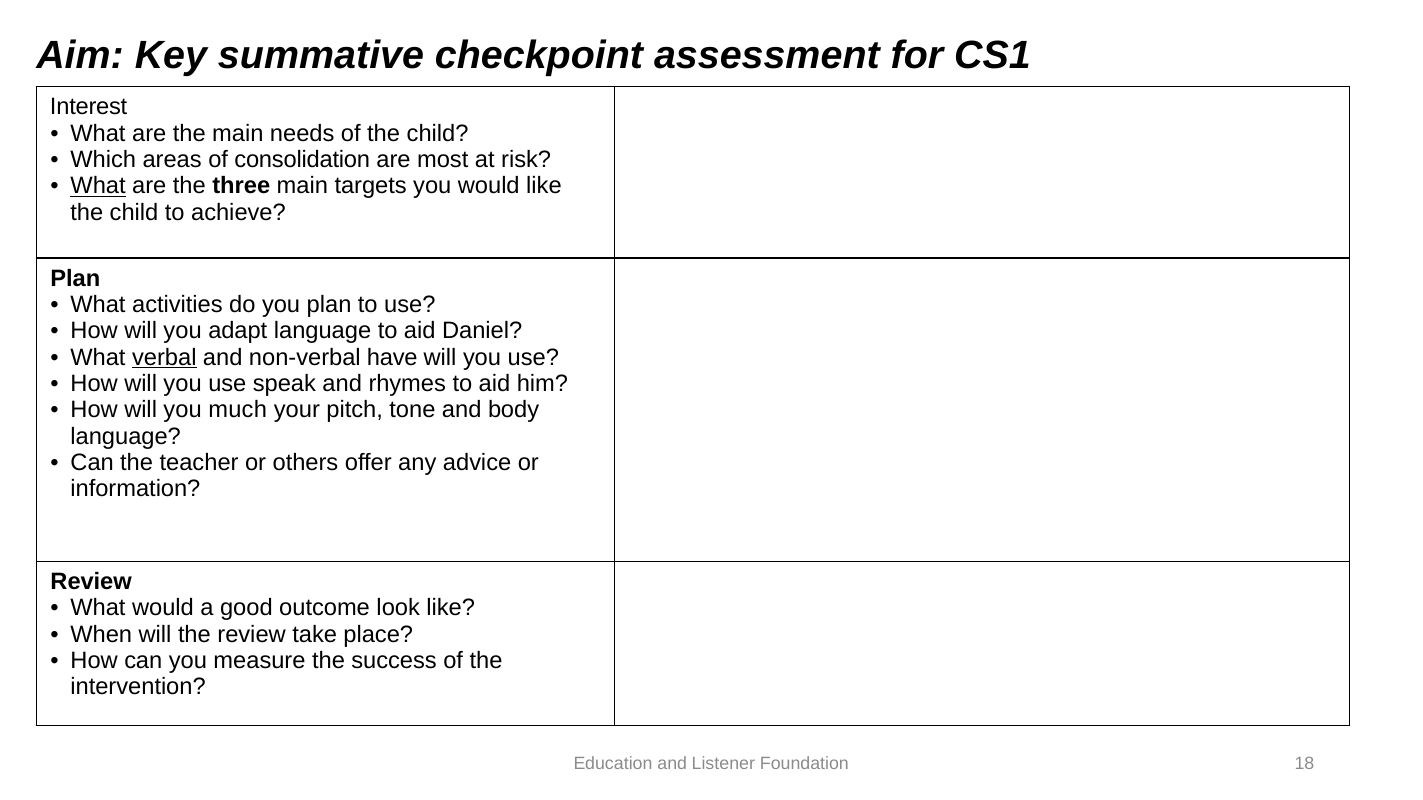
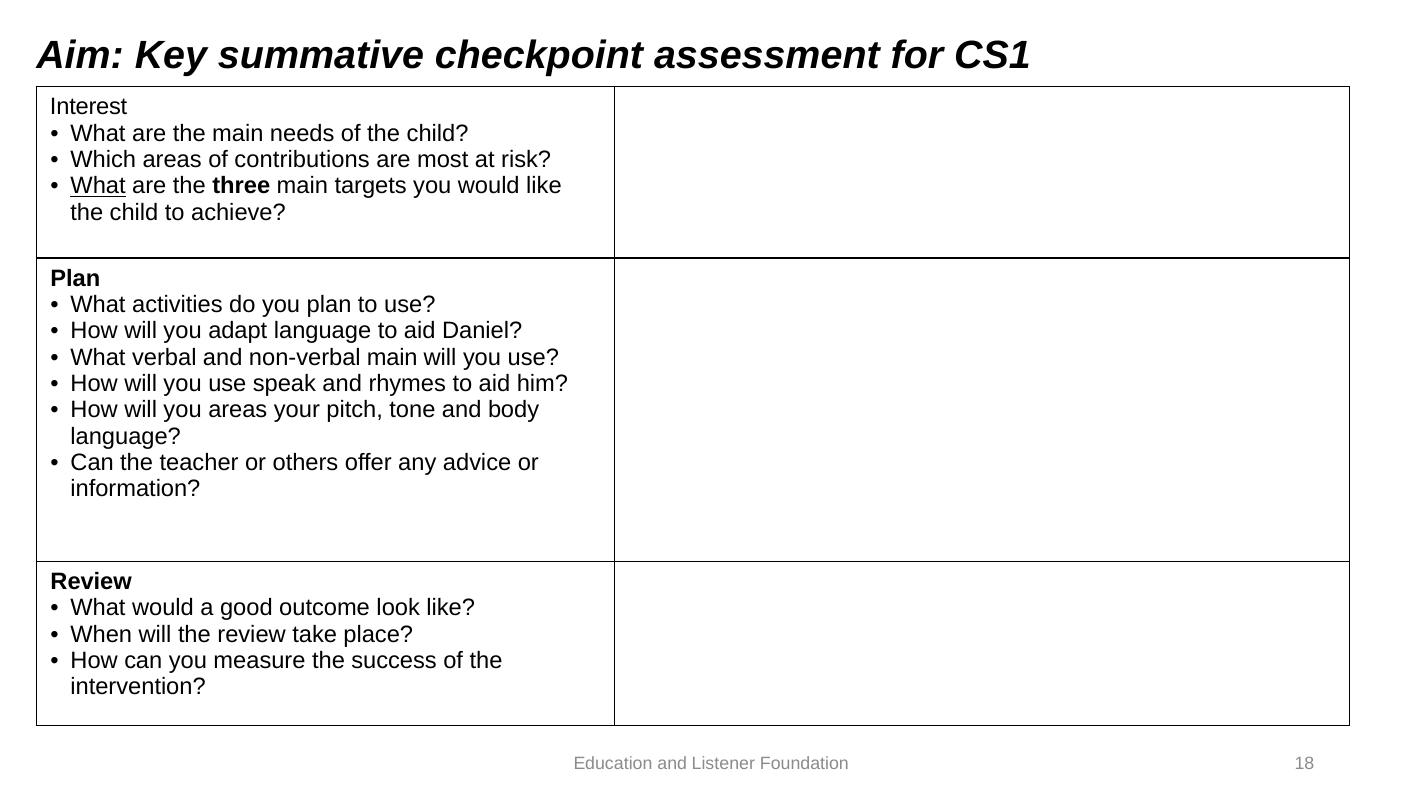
consolidation: consolidation -> contributions (302, 160)
verbal underline: present -> none (164, 358)
non-verbal have: have -> main (392, 358)
you much: much -> areas (238, 410)
